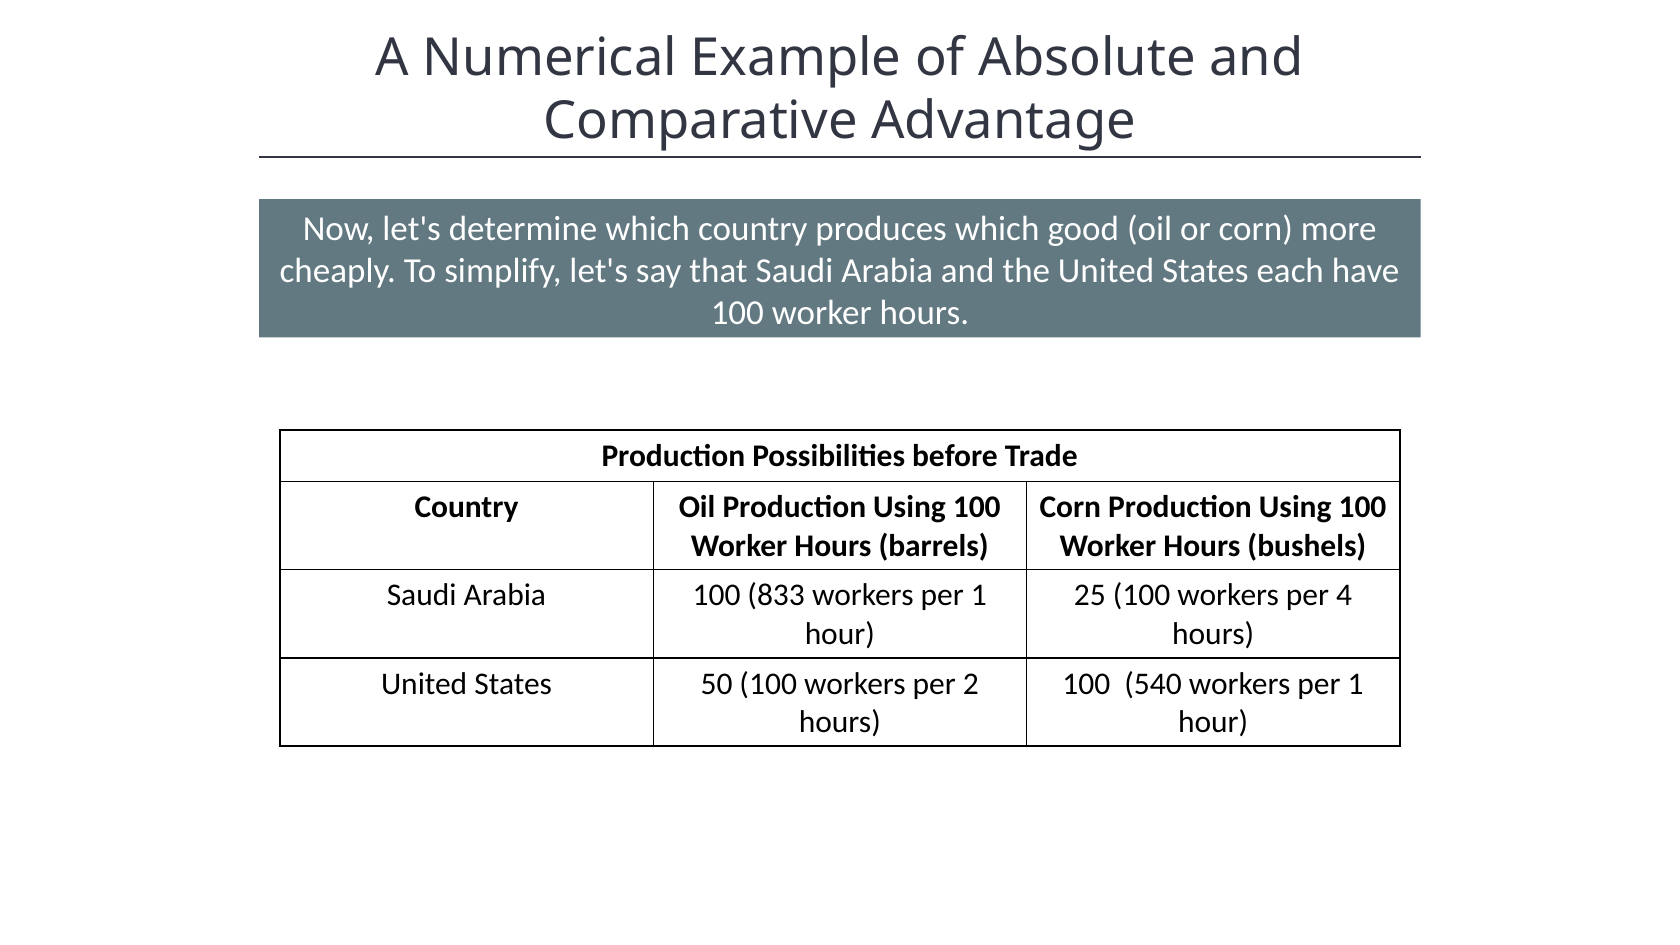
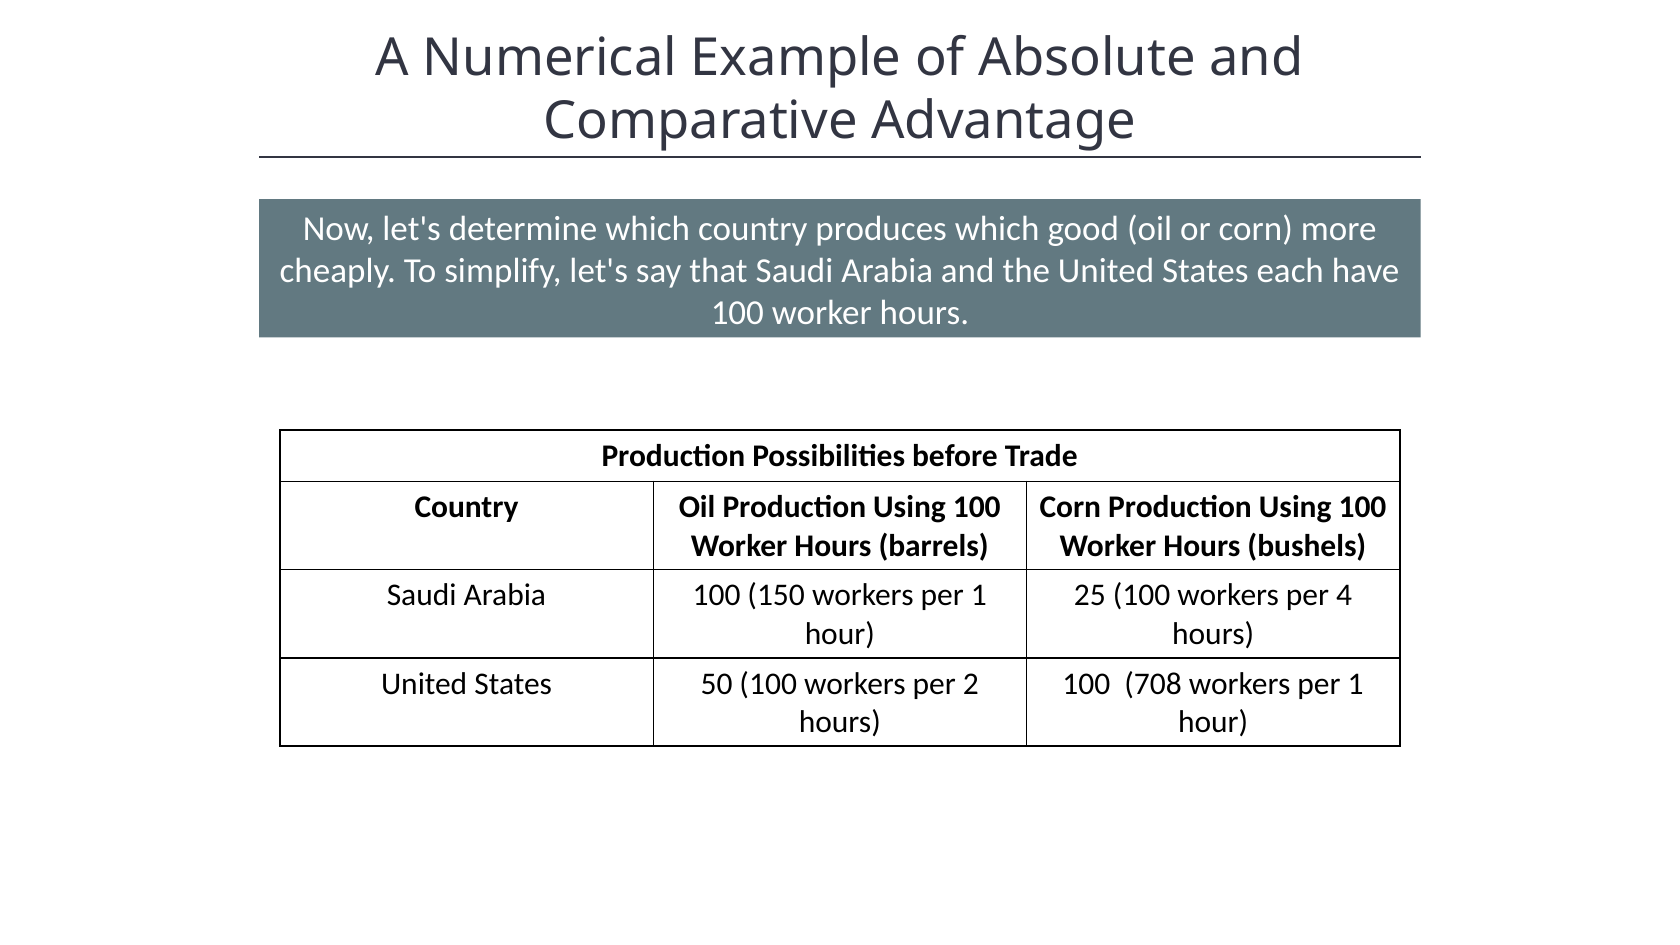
833: 833 -> 150 (776, 595)
540: 540 -> 708 (1153, 684)
